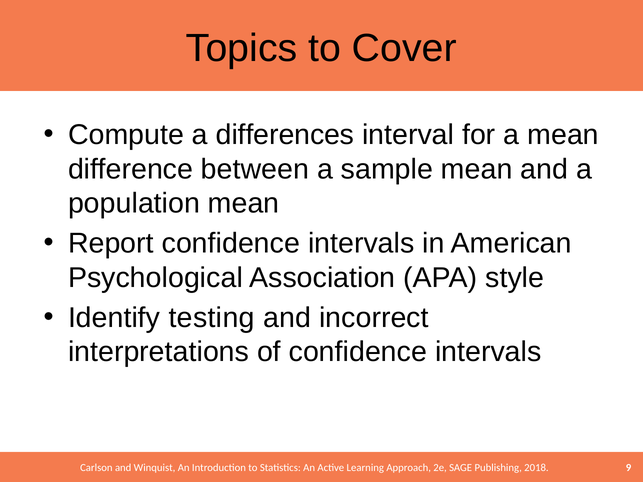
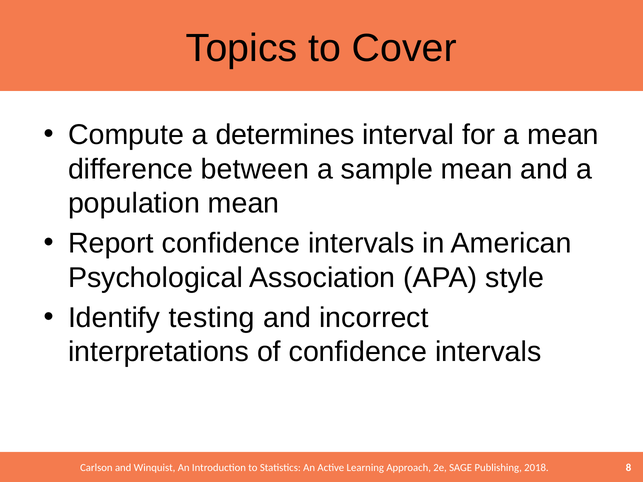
differences: differences -> determines (285, 135)
9: 9 -> 8 (629, 468)
